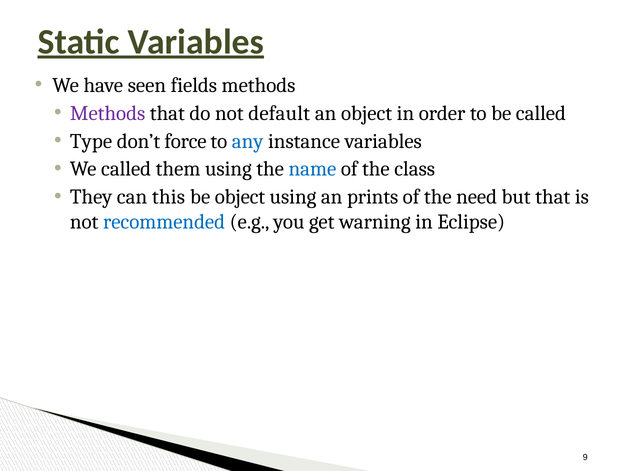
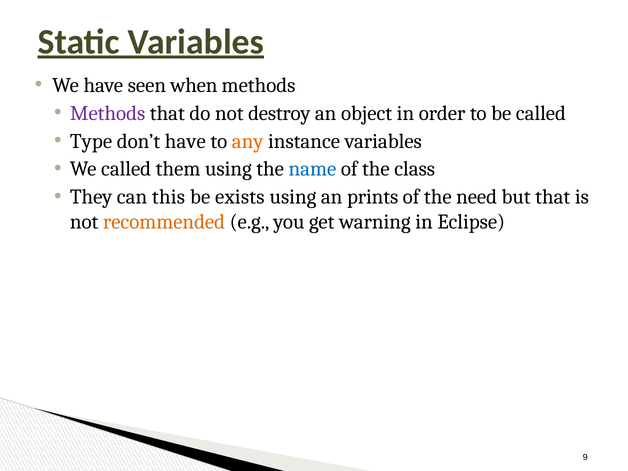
fields: fields -> when (194, 85)
default: default -> destroy (279, 113)
don’t force: force -> have (185, 141)
any colour: blue -> orange (248, 141)
be object: object -> exists (240, 197)
recommended colour: blue -> orange (164, 222)
